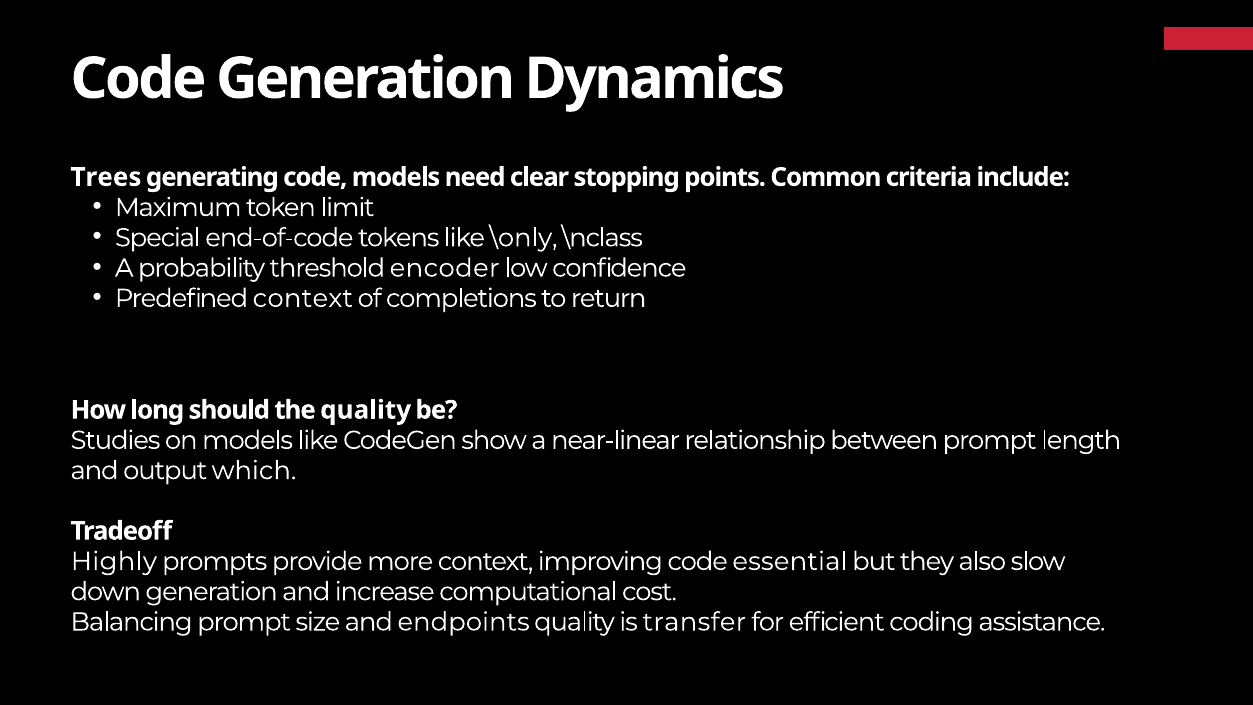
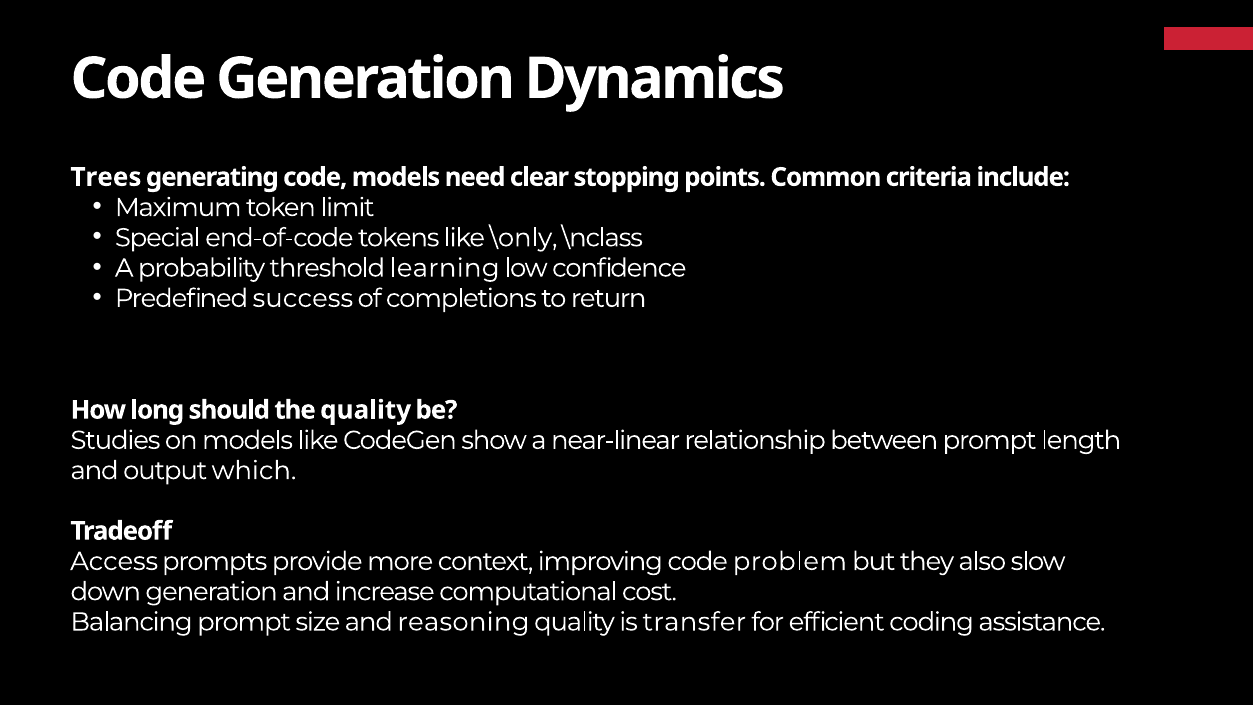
encoder: encoder -> learning (445, 268)
Predefined context: context -> success (303, 298)
Highly: Highly -> Access (114, 561)
essential: essential -> problem (790, 561)
endpoints: endpoints -> reasoning (463, 622)
